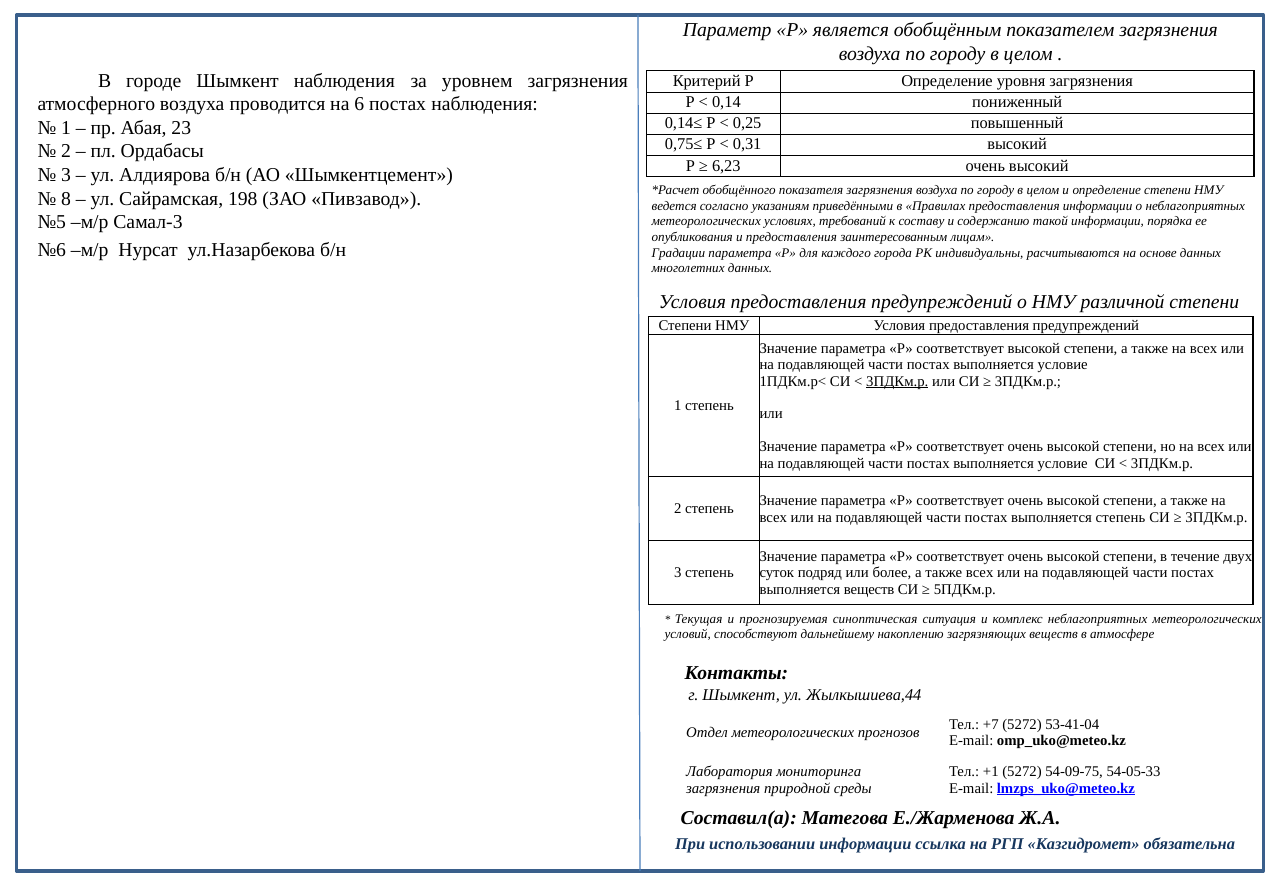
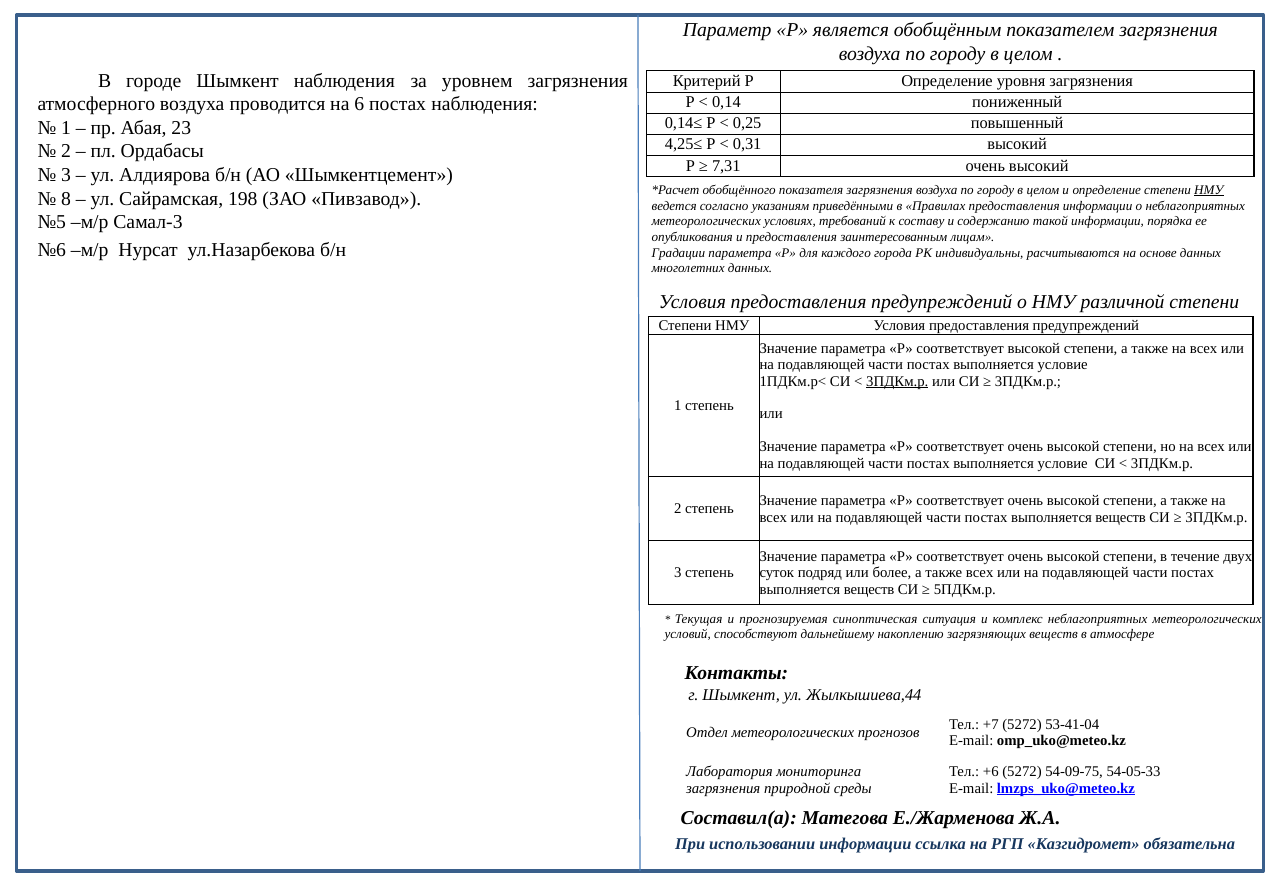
0,75≤: 0,75≤ -> 4,25≤ (684, 145)
6,23: 6,23 -> 7,31 (726, 166)
НМУ underline: none -> present (1209, 190)
степень: степень -> веществ (1121, 517)
+1: +1 -> +6 (991, 772)
